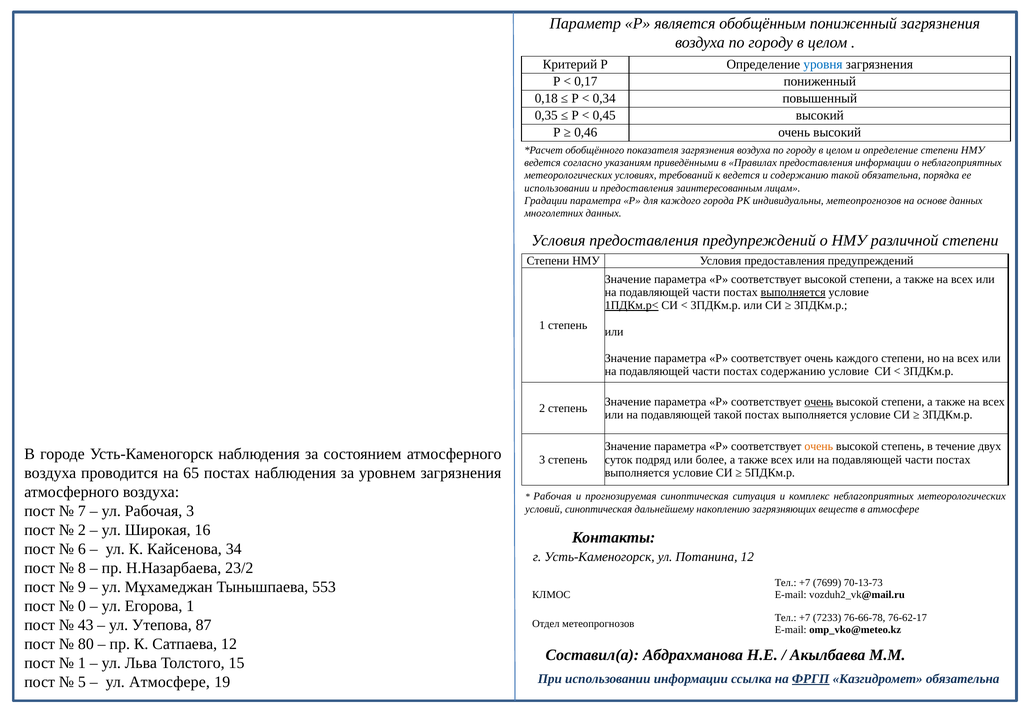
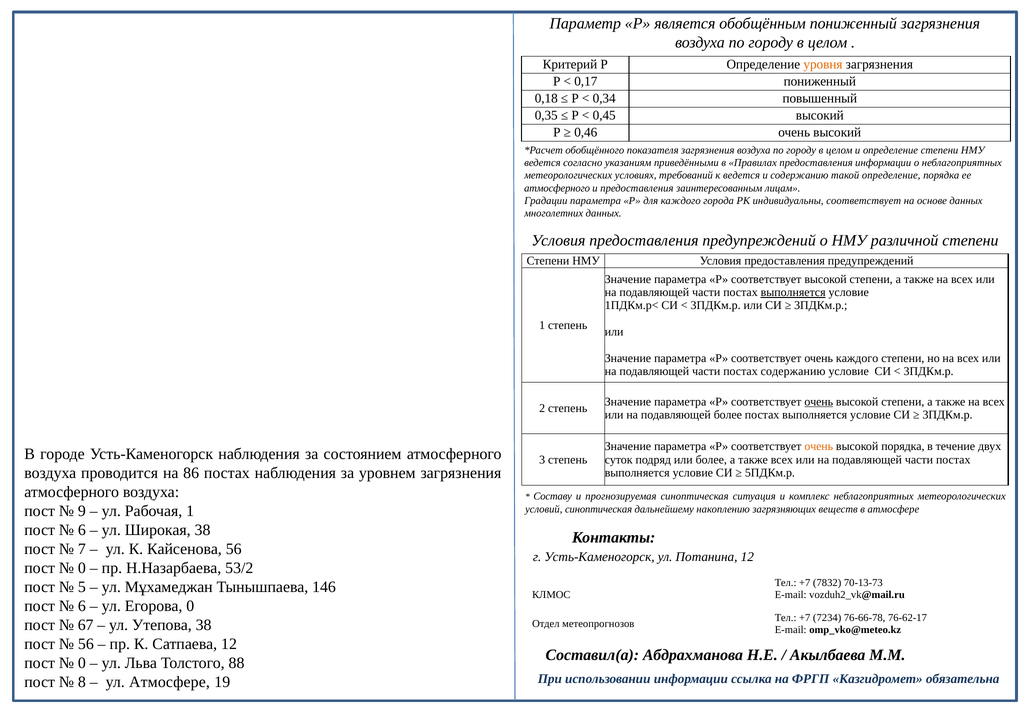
уровня colour: blue -> orange (823, 65)
такой обязательна: обязательна -> определение (891, 175)
использовании: использовании -> атмосферного (557, 188)
индивидуальны метеопрогнозов: метеопрогнозов -> соответствует (864, 201)
1ПДКм.р< underline: present -> none (632, 306)
подавляющей такой: такой -> более (728, 415)
высокой степень: степень -> порядка (903, 447)
65: 65 -> 86 (191, 473)
Рабочая: Рабочая -> Составу (553, 497)
7: 7 -> 9 (82, 511)
Рабочая 3: 3 -> 1 (190, 511)
2: 2 -> 6 (82, 530)
Широкая 16: 16 -> 38 (203, 530)
6: 6 -> 7 (82, 549)
Кайсенова 34: 34 -> 56 (234, 549)
8: 8 -> 0 (82, 568)
23/2: 23/2 -> 53/2 (239, 568)
7699: 7699 -> 7832 (827, 583)
9: 9 -> 5 (82, 587)
553: 553 -> 146 (324, 587)
0: 0 -> 6 (82, 606)
Егорова 1: 1 -> 0 (190, 606)
7233: 7233 -> 7234 (827, 618)
43: 43 -> 67 (86, 625)
Утепова 87: 87 -> 38 (204, 625)
80: 80 -> 56 (86, 644)
1: 1 -> 0 (82, 663)
15: 15 -> 88 (237, 663)
ФРГП underline: present -> none (811, 679)
5: 5 -> 8 (82, 682)
